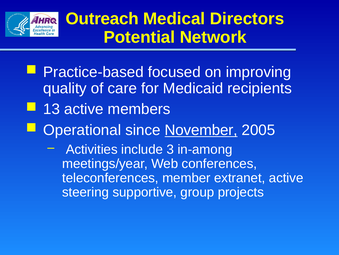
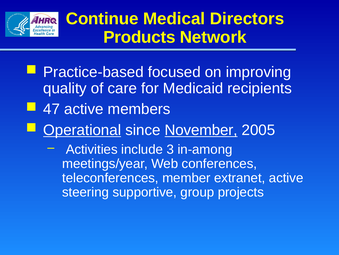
Outreach: Outreach -> Continue (102, 19)
Potential: Potential -> Products (139, 37)
13: 13 -> 47 (52, 109)
Operational underline: none -> present (82, 130)
